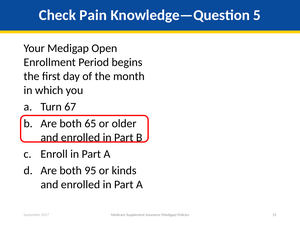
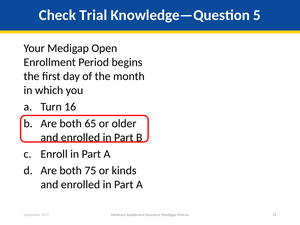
Pain: Pain -> Trial (93, 15)
67: 67 -> 16 (70, 107)
95: 95 -> 75 (90, 170)
